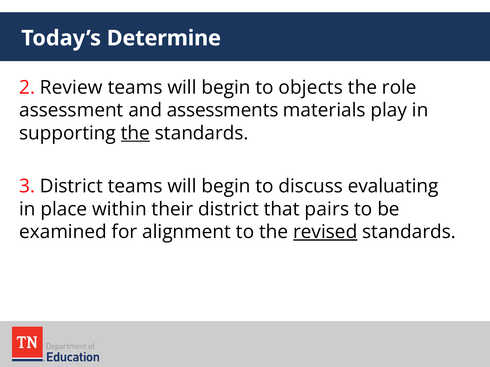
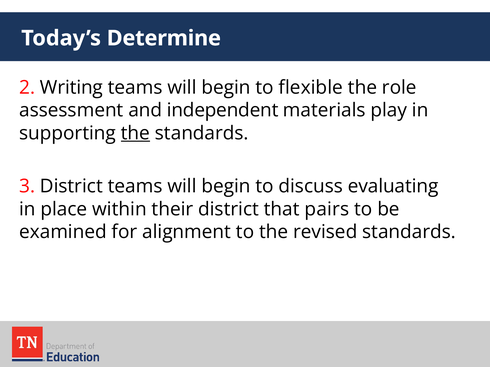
Review: Review -> Writing (71, 88)
objects: objects -> flexible (311, 88)
assessments: assessments -> independent (223, 110)
revised underline: present -> none (325, 232)
